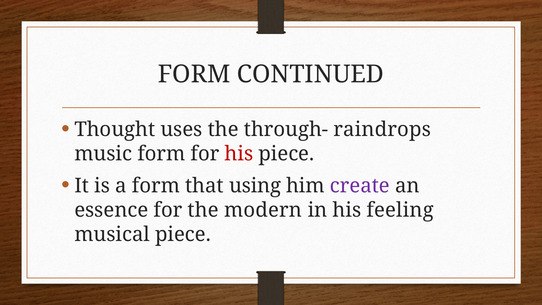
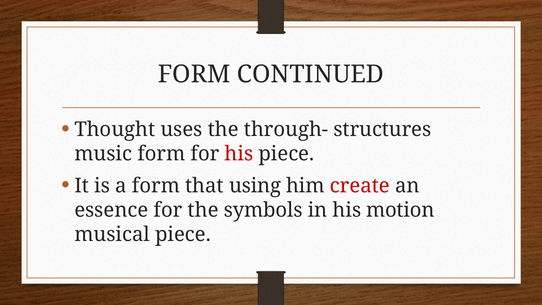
raindrops: raindrops -> structures (382, 129)
create colour: purple -> red (360, 186)
modern: modern -> symbols (263, 210)
feeling: feeling -> motion (400, 210)
